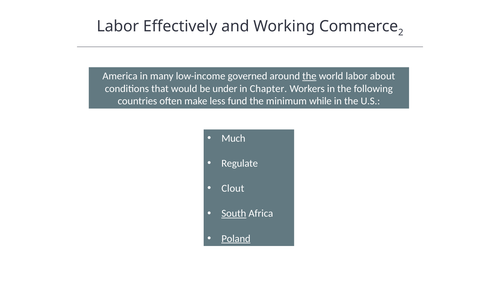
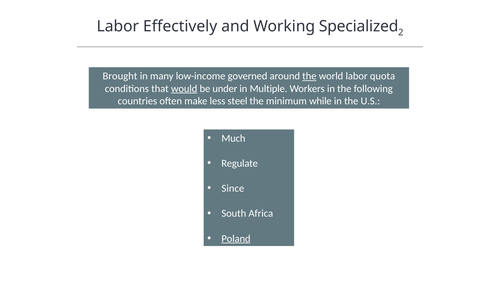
Commerce: Commerce -> Specialized (359, 26)
America: America -> Brought (120, 76)
about: about -> quota (383, 76)
would underline: none -> present (184, 88)
Chapter: Chapter -> Multiple (268, 88)
fund: fund -> steel (238, 101)
Clout: Clout -> Since (233, 188)
South underline: present -> none (234, 213)
